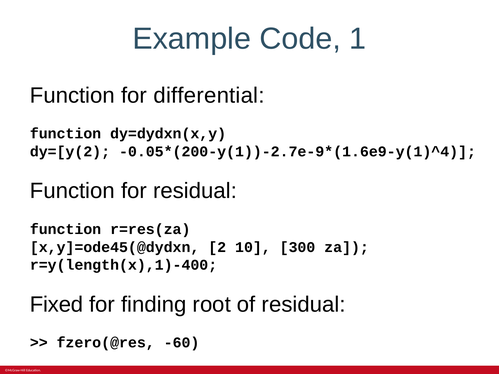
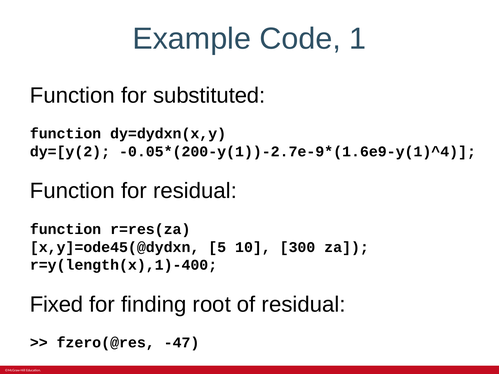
differential: differential -> substituted (209, 95)
2: 2 -> 5 (217, 247)
-60: -60 -> -47 (182, 343)
